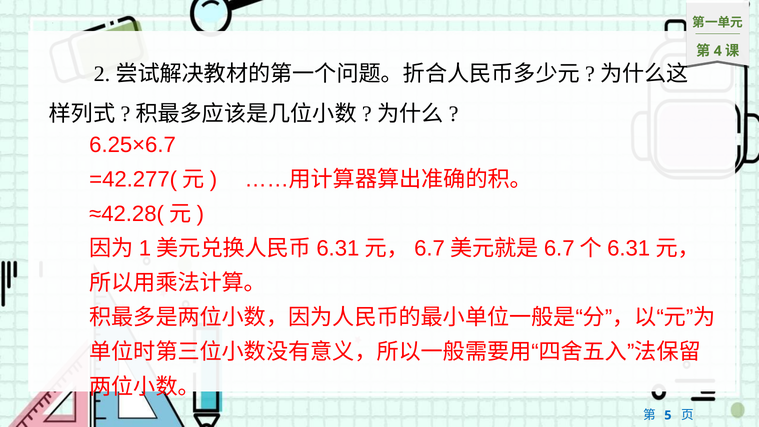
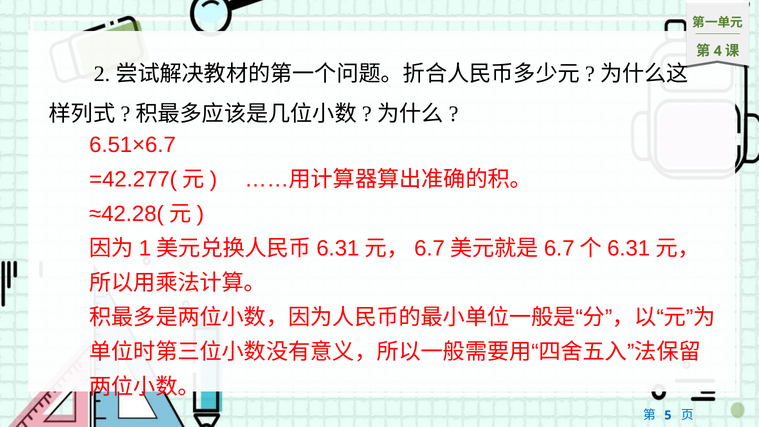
6.25×6.7: 6.25×6.7 -> 6.51×6.7 (133, 145)
